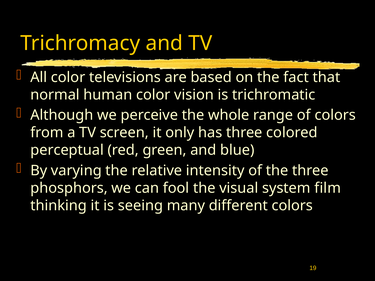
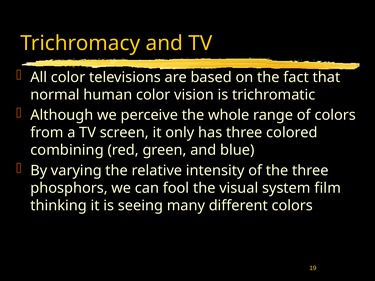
perceptual: perceptual -> combining (67, 150)
